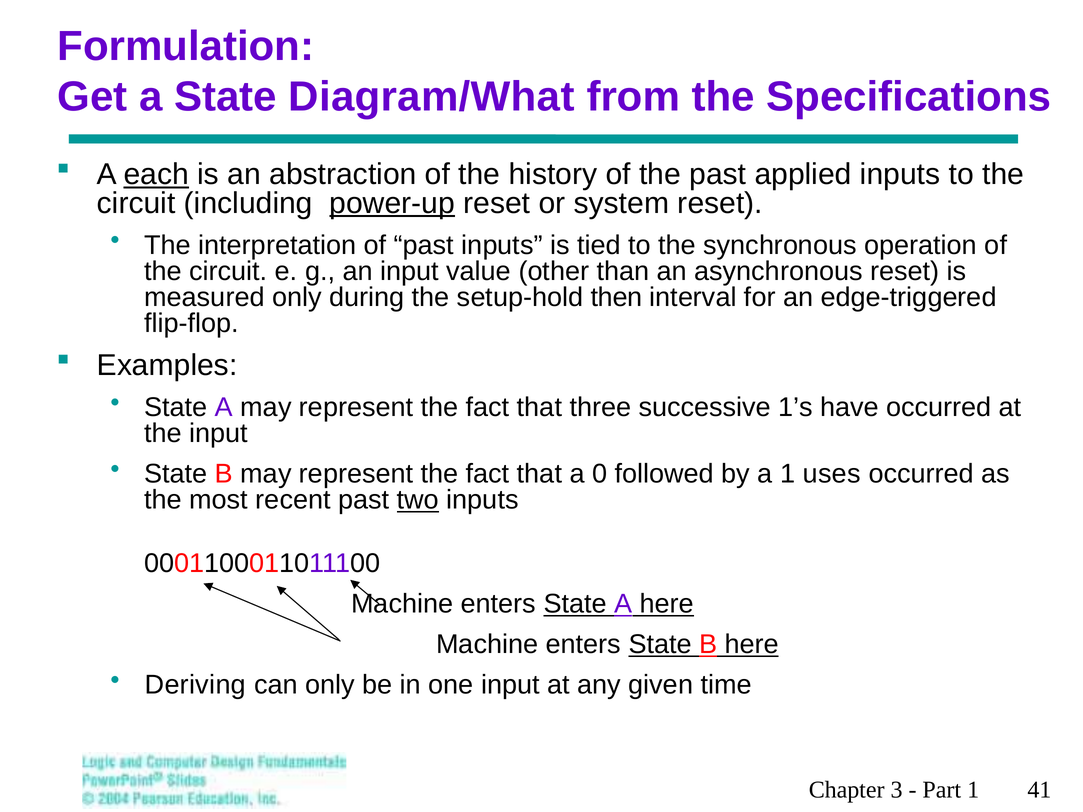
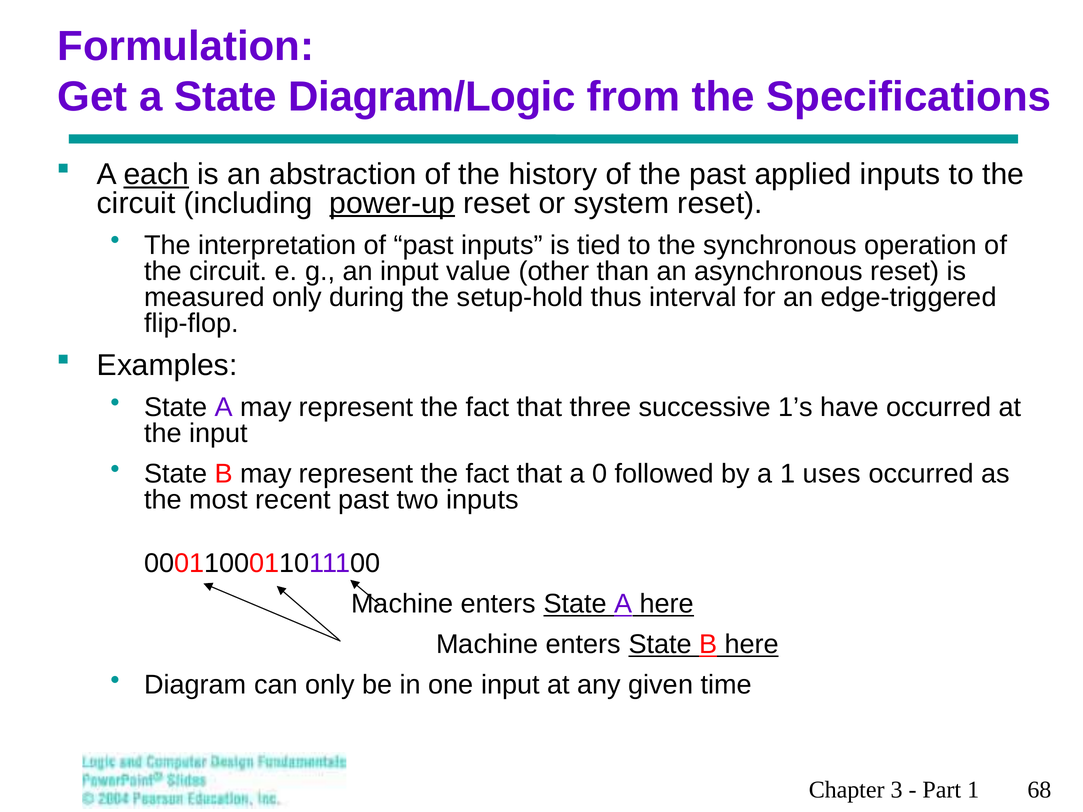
Diagram/What: Diagram/What -> Diagram/Logic (432, 97)
then: then -> thus (616, 297)
two underline: present -> none (418, 500)
Deriving: Deriving -> Diagram (195, 685)
41: 41 -> 68 (1039, 790)
